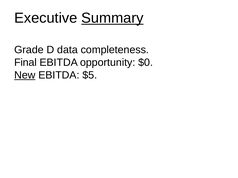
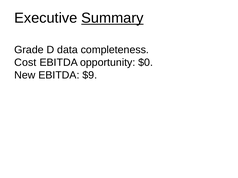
Final: Final -> Cost (25, 63)
New underline: present -> none (25, 75)
$5: $5 -> $9 (90, 75)
